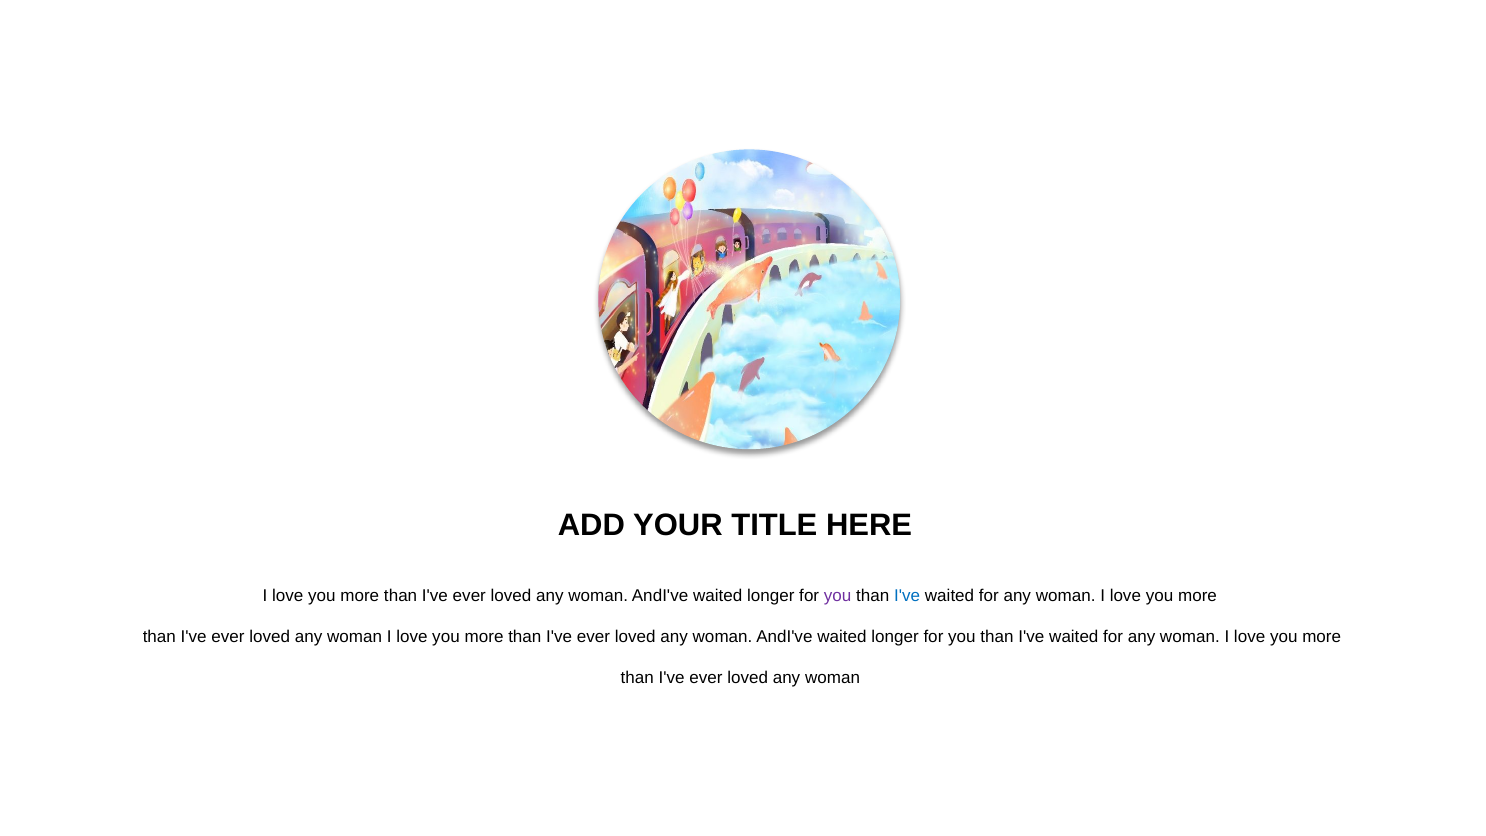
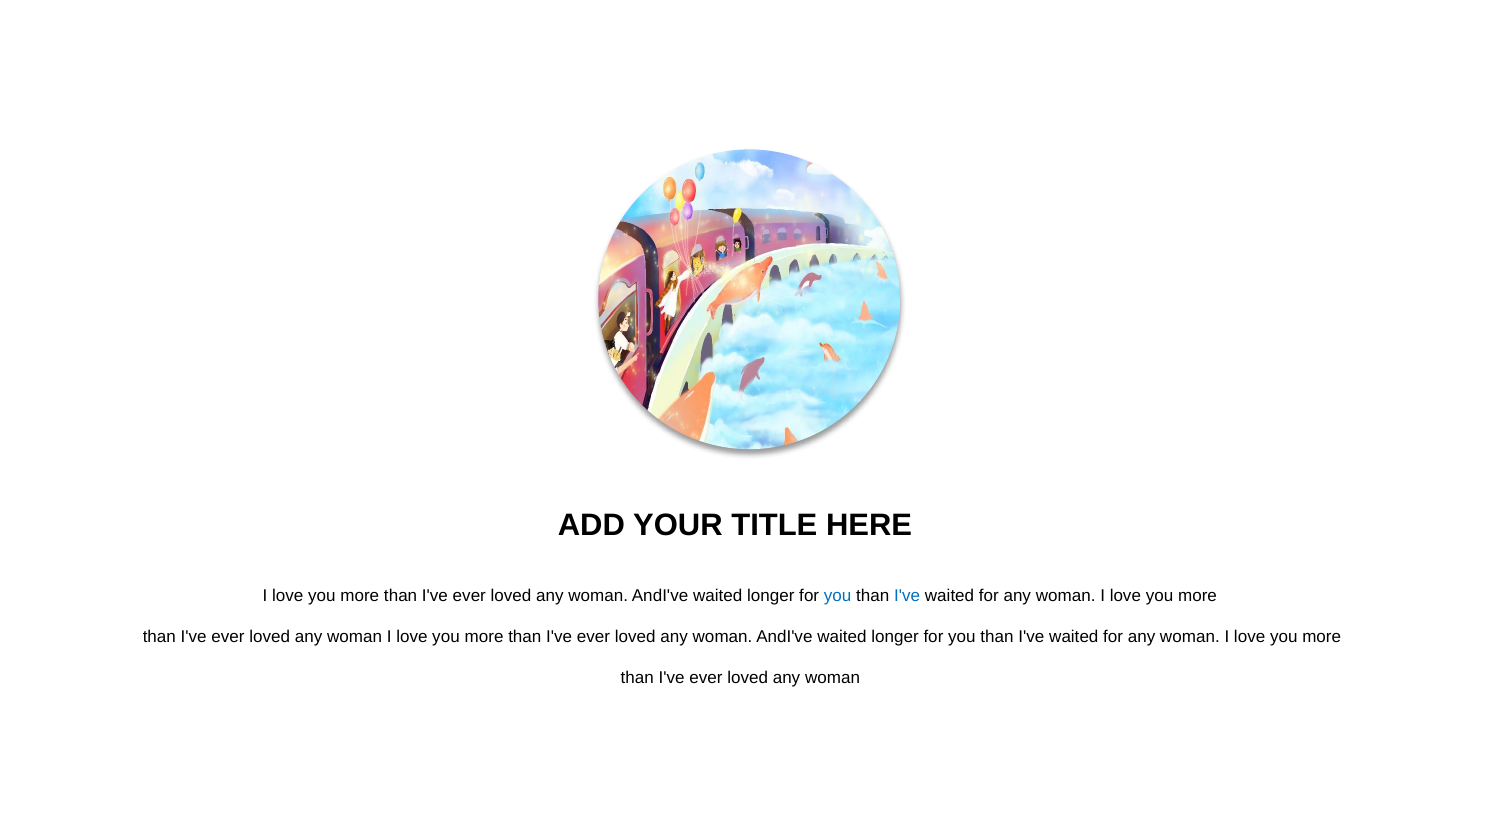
you colour: purple -> blue (838, 596)
